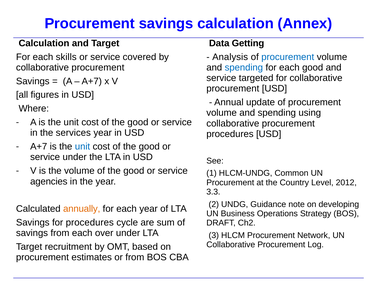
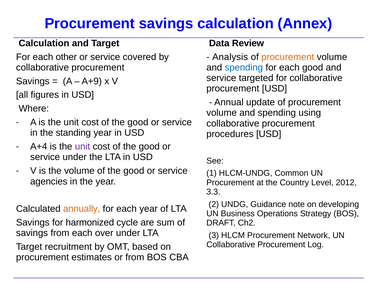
Getting: Getting -> Review (248, 43)
skills: skills -> other (66, 57)
procurement colour: blue -> orange (288, 57)
A+7: A+7 -> A+9 (92, 81)
services: services -> standing (73, 133)
A+7: A+7 -> A+4 (39, 146)
unit colour: blue -> purple (82, 146)
for procedures: procedures -> harmonized (90, 222)
